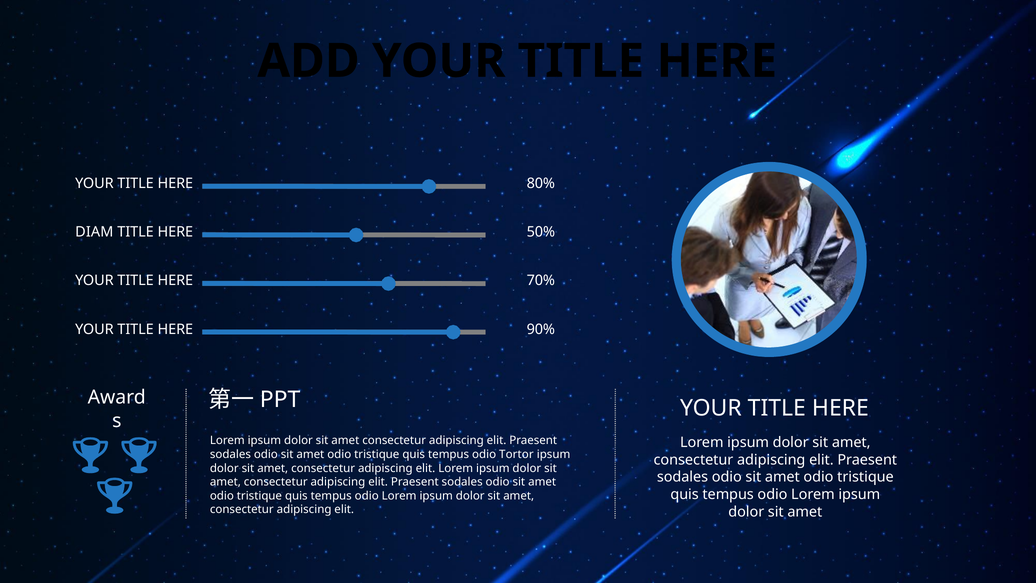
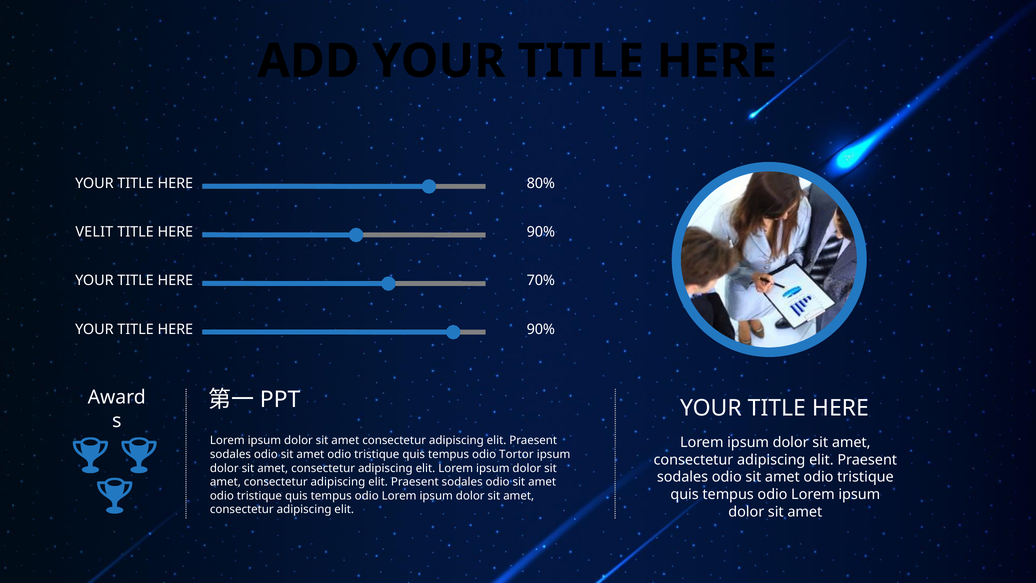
DIAM: DIAM -> VELIT (94, 232)
50%: 50% -> 90% (541, 232)
